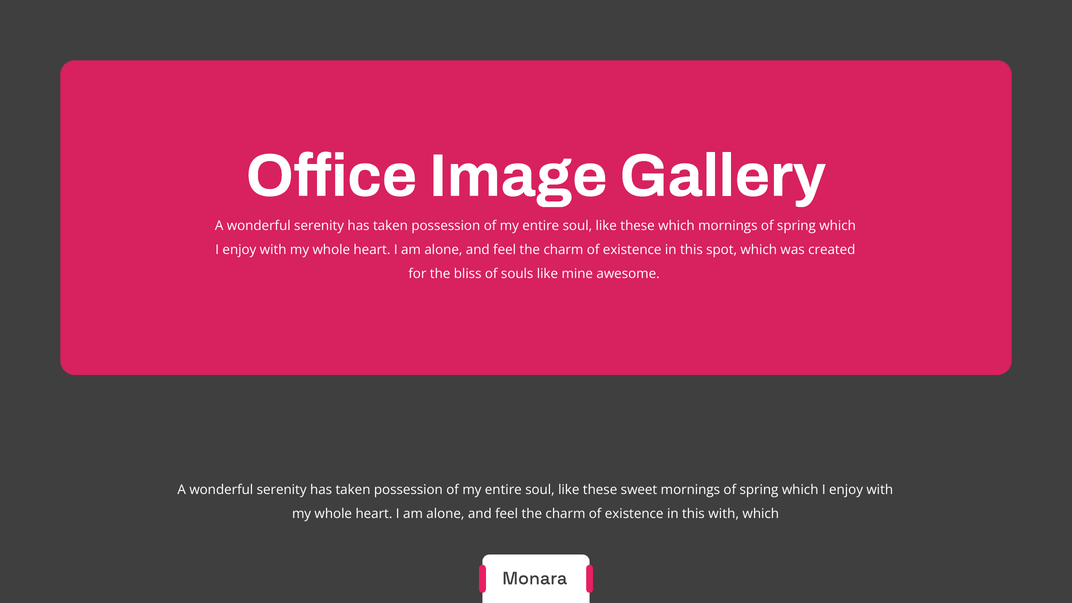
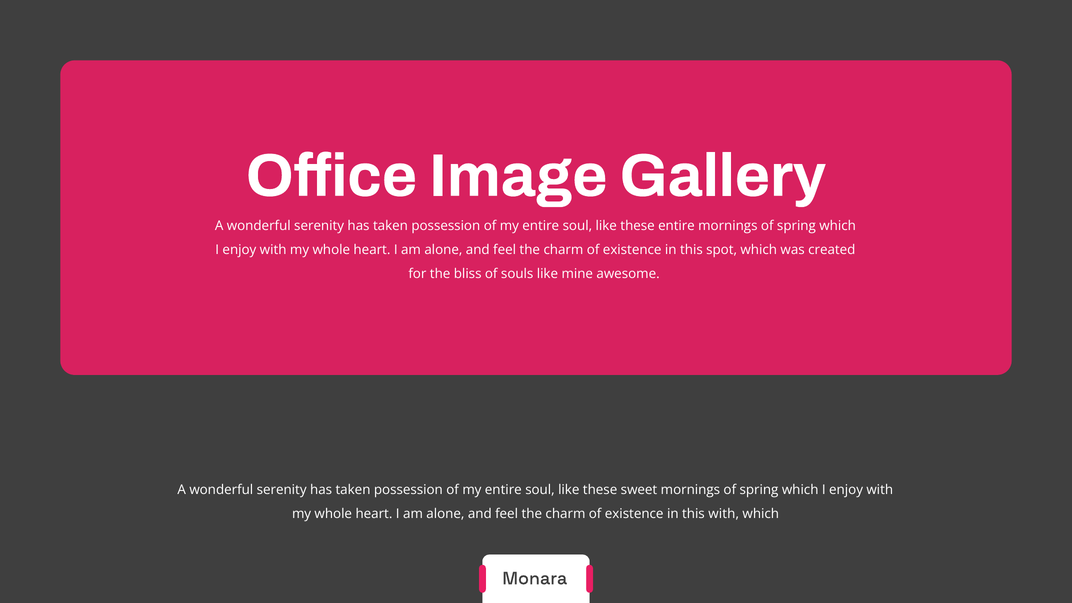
these which: which -> entire (676, 226)
